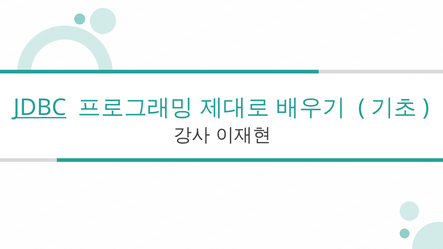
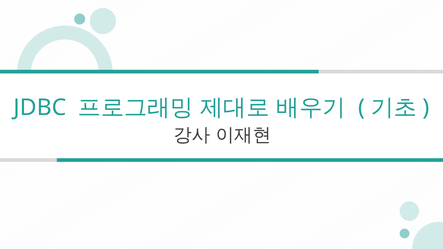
JDBC underline: present -> none (40, 108)
